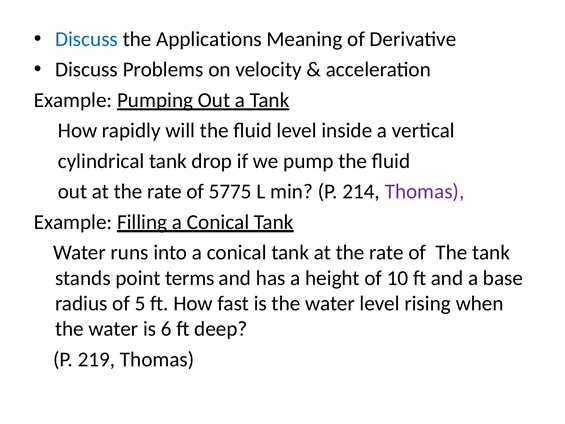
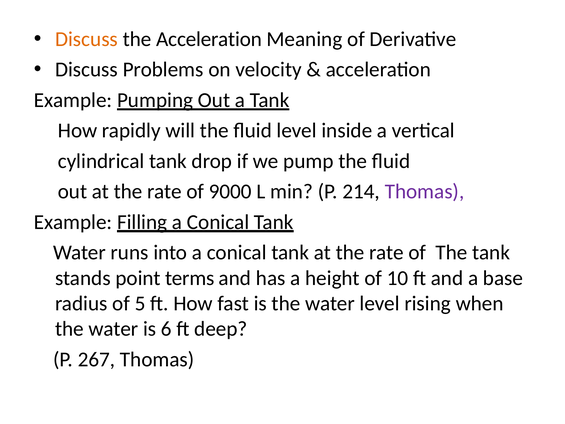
Discuss colour: blue -> orange (87, 39)
the Applications: Applications -> Acceleration (209, 39)
5775: 5775 -> 9000 (230, 191)
219: 219 -> 267 (96, 359)
